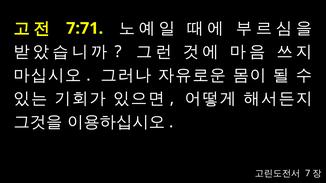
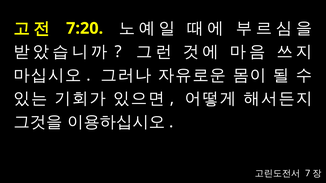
7:71: 7:71 -> 7:20 (85, 28)
